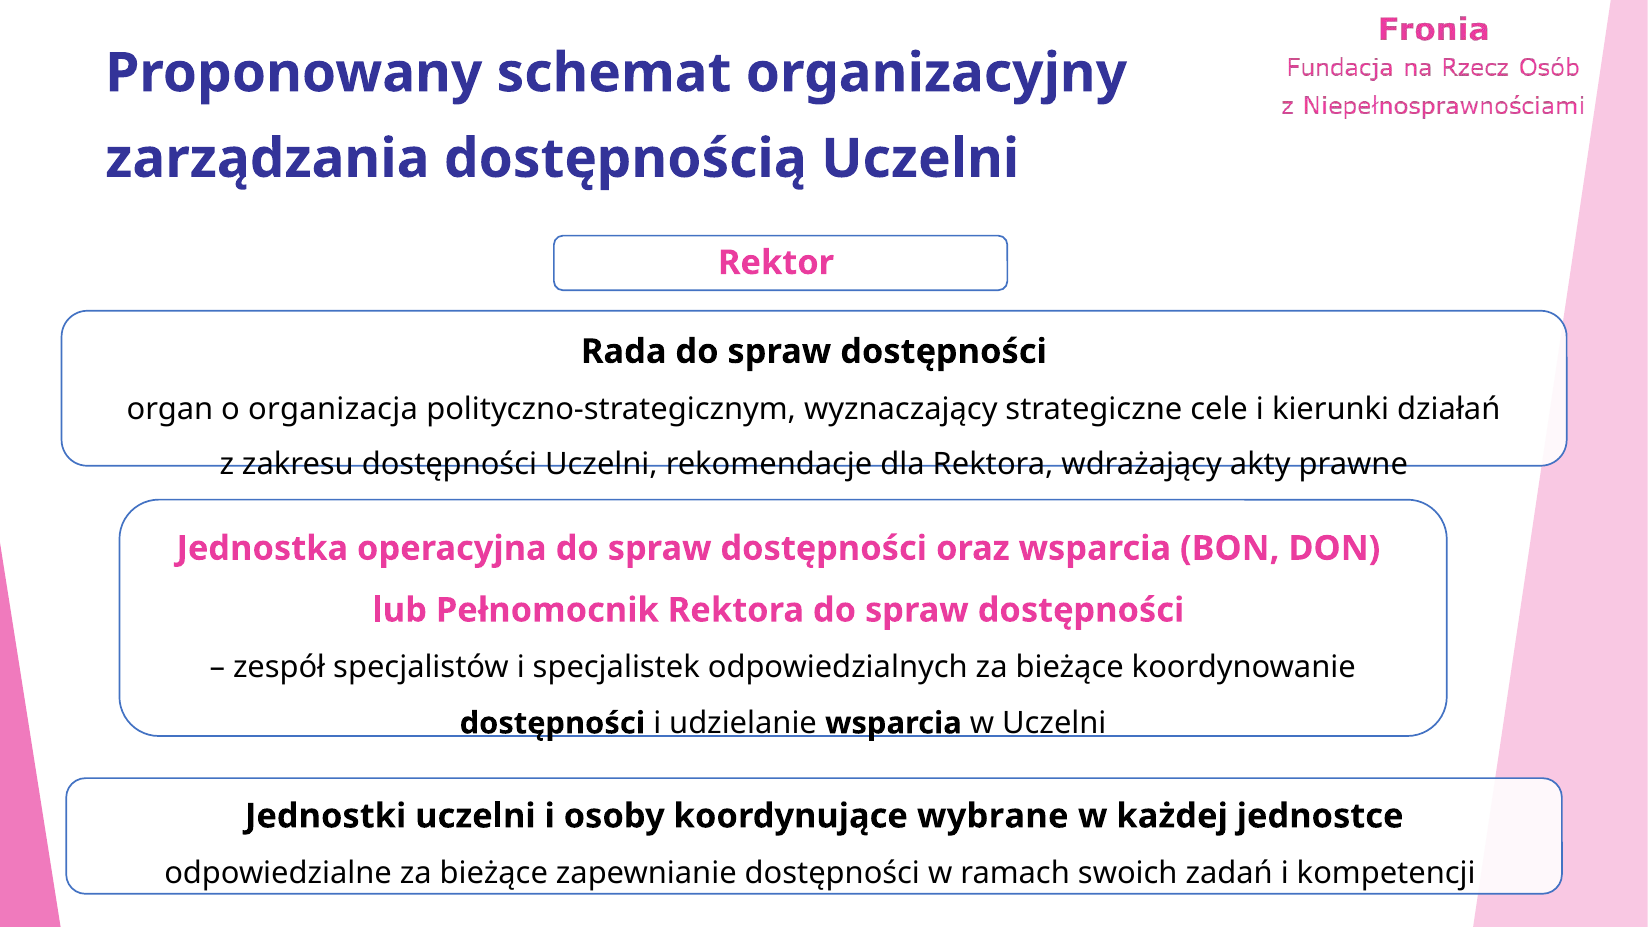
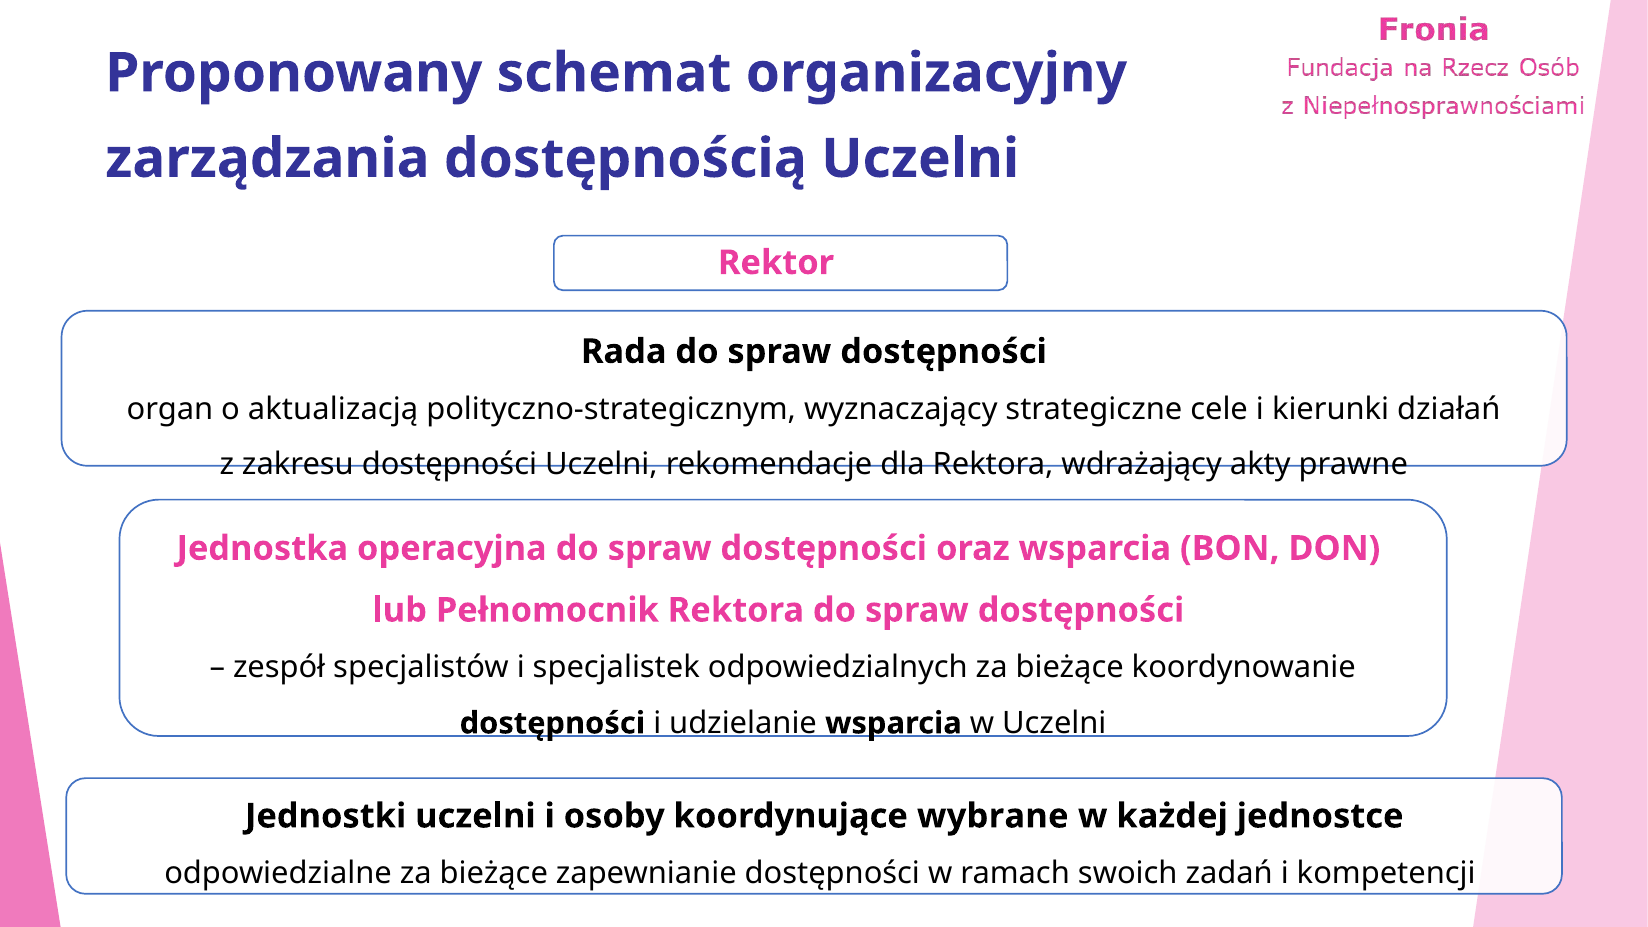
organizacja: organizacja -> aktualizacją (333, 409)
